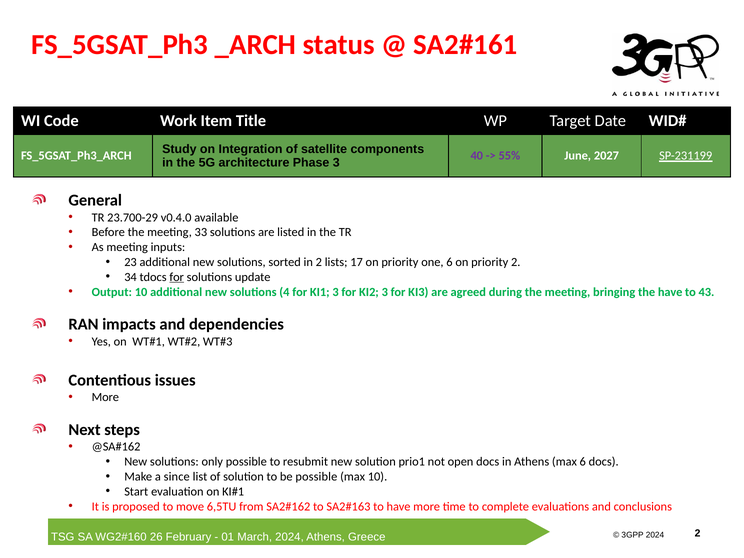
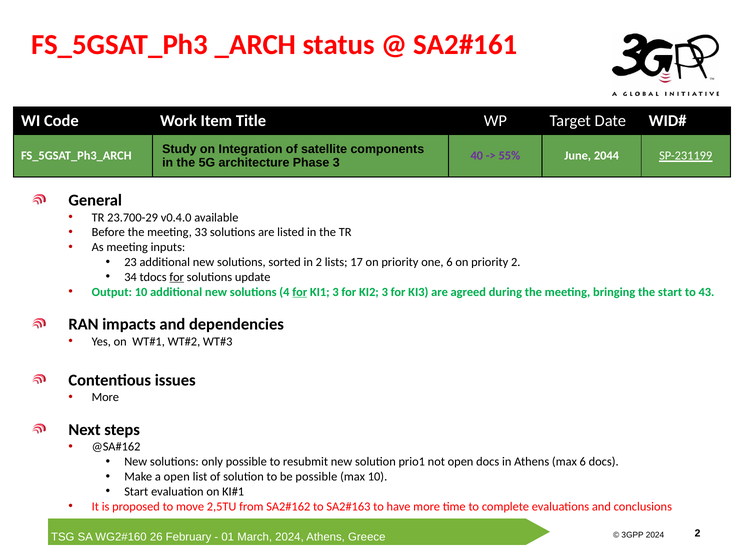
2027: 2027 -> 2044 (606, 156)
for underline: none -> present (300, 292)
the have: have -> start (670, 292)
a since: since -> open (177, 477)
6,5TU: 6,5TU -> 2,5TU (222, 506)
